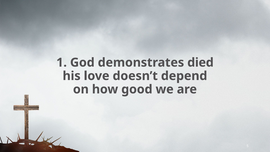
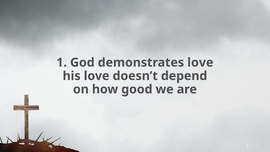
demonstrates died: died -> love (200, 62)
